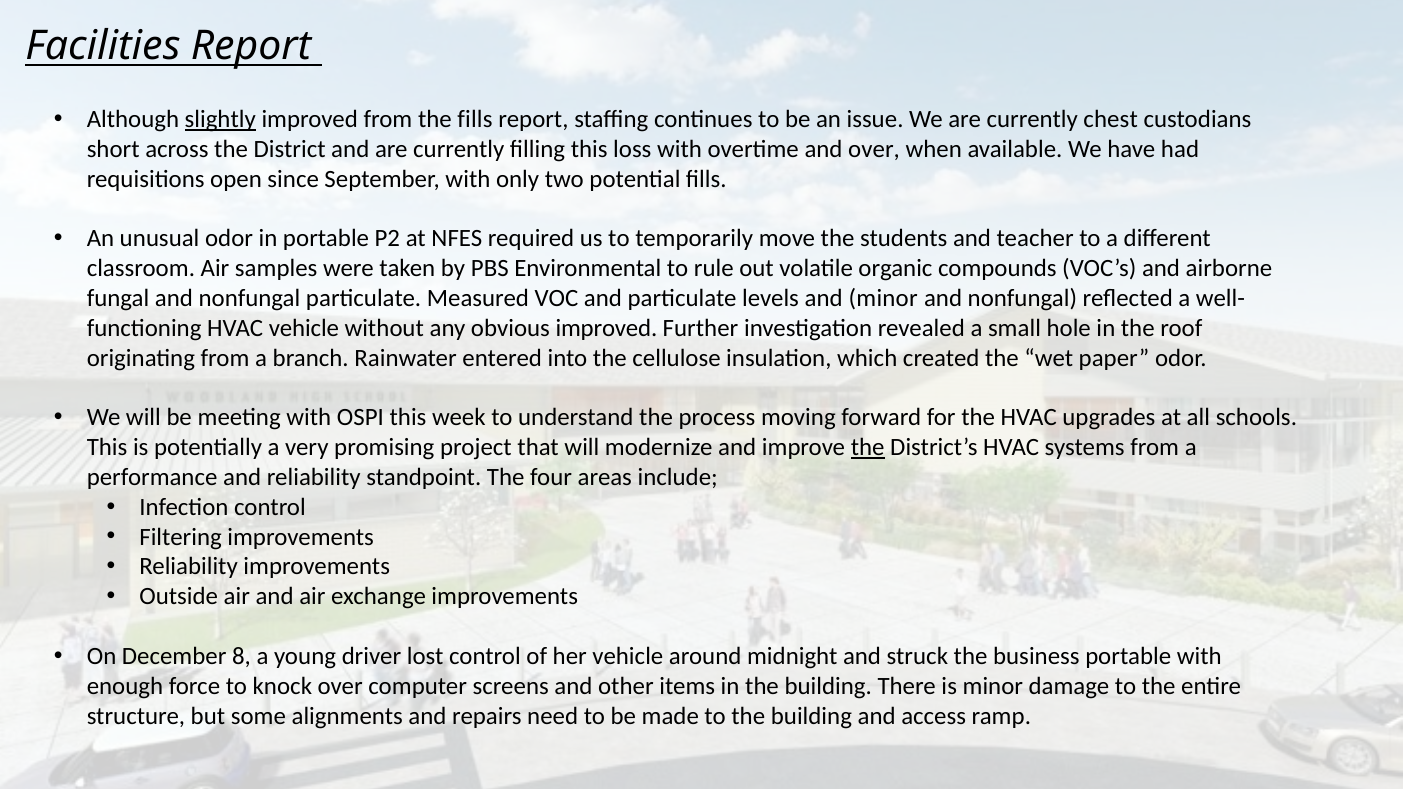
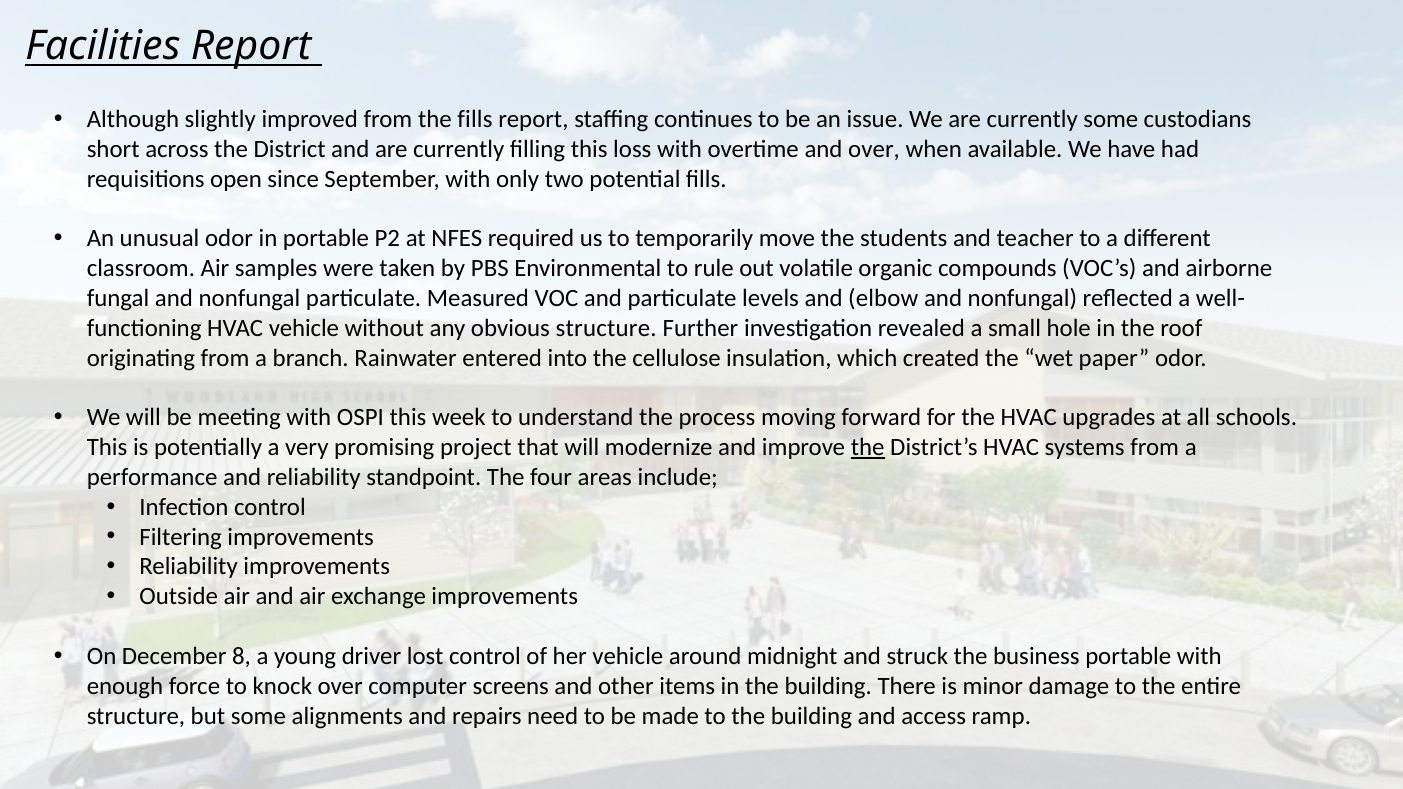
slightly underline: present -> none (220, 120)
currently chest: chest -> some (1111, 120)
and minor: minor -> elbow (883, 298)
obvious improved: improved -> structure (606, 328)
